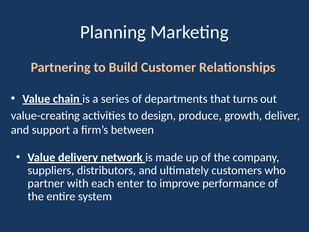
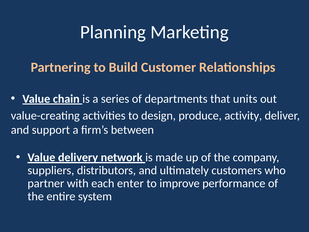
turns: turns -> units (245, 99)
growth: growth -> activity (243, 115)
